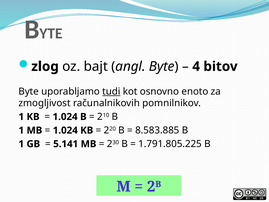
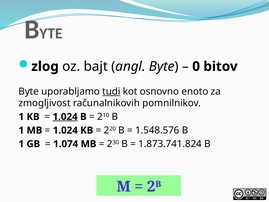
4: 4 -> 0 (196, 66)
1.024 underline: none -> present (65, 117)
8.583.885: 8.583.885 -> 1.548.576 (157, 130)
5.141: 5.141 -> 1.074 (66, 144)
1.791.805.225: 1.791.805.225 -> 1.873.741.824 (170, 144)
